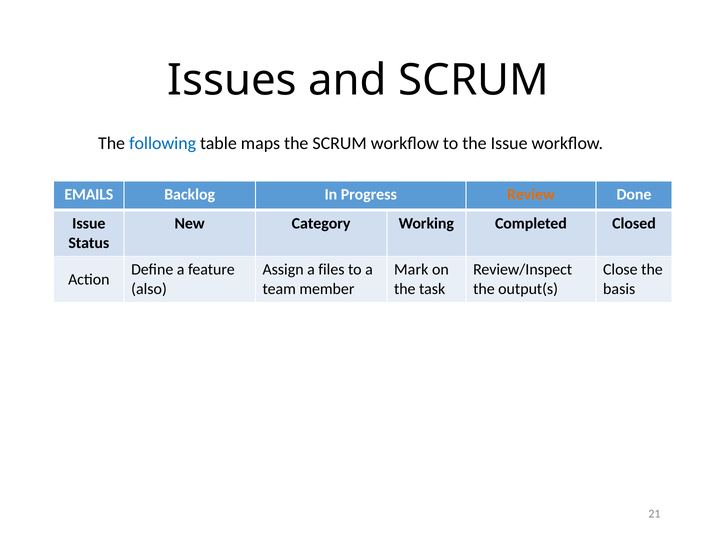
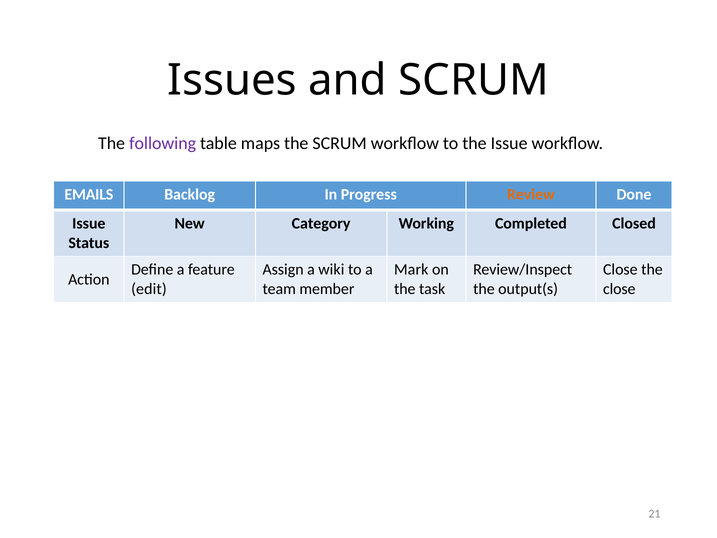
following colour: blue -> purple (163, 143)
files: files -> wiki (331, 270)
also: also -> edit (149, 289)
basis: basis -> close (619, 289)
